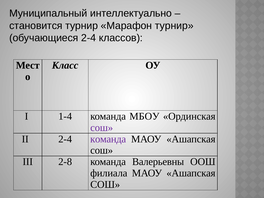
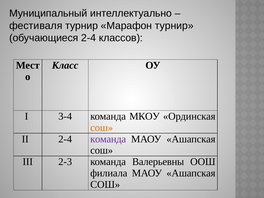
становится: становится -> фестиваля (36, 26)
1-4: 1-4 -> 3-4 (65, 116)
МБОУ: МБОУ -> МКОУ (145, 116)
сош colour: purple -> orange (102, 128)
2-8: 2-8 -> 2-3 (65, 162)
